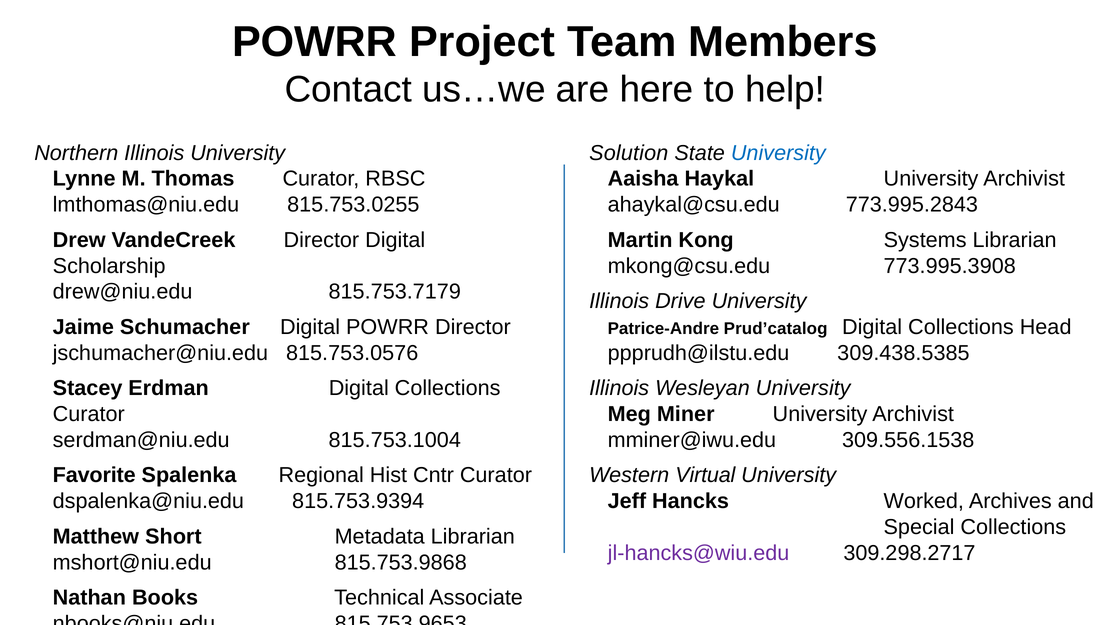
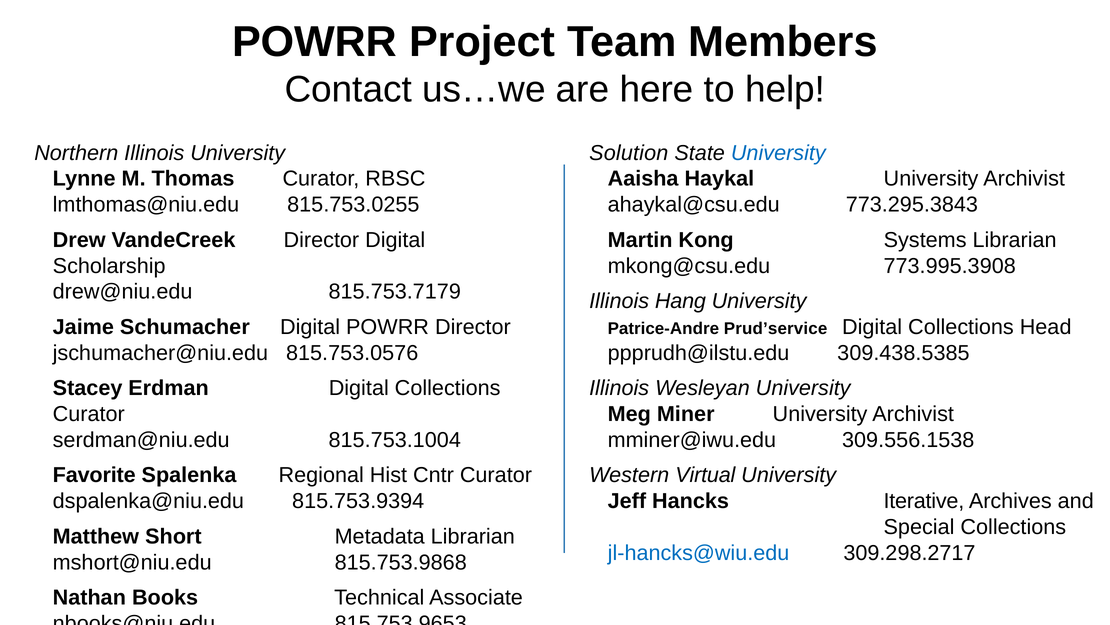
773.995.2843: 773.995.2843 -> 773.295.3843 (912, 205)
Drive: Drive -> Hang (680, 301)
Prud’catalog: Prud’catalog -> Prud’service (776, 328)
Worked: Worked -> Iterative (924, 501)
jl-hancks@wiu.edu colour: purple -> blue (699, 553)
